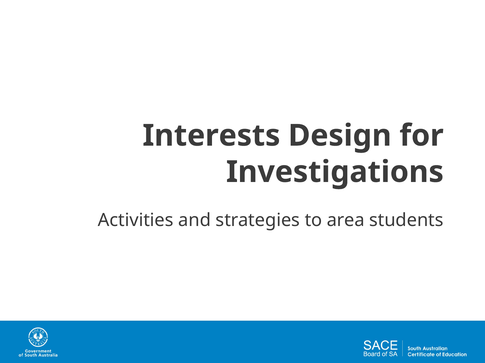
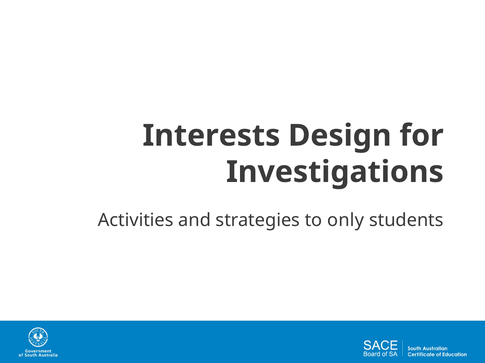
area: area -> only (346, 221)
